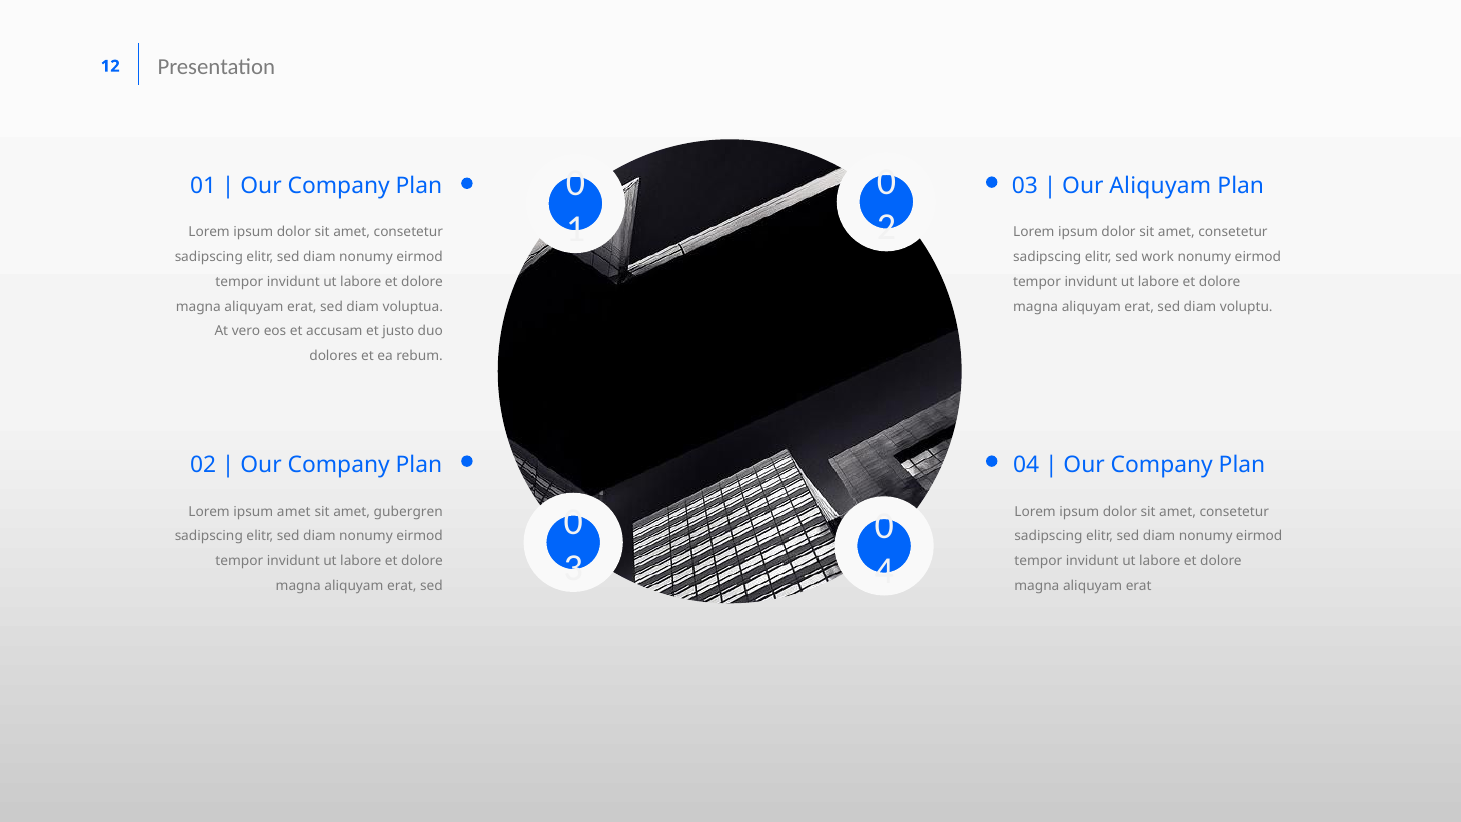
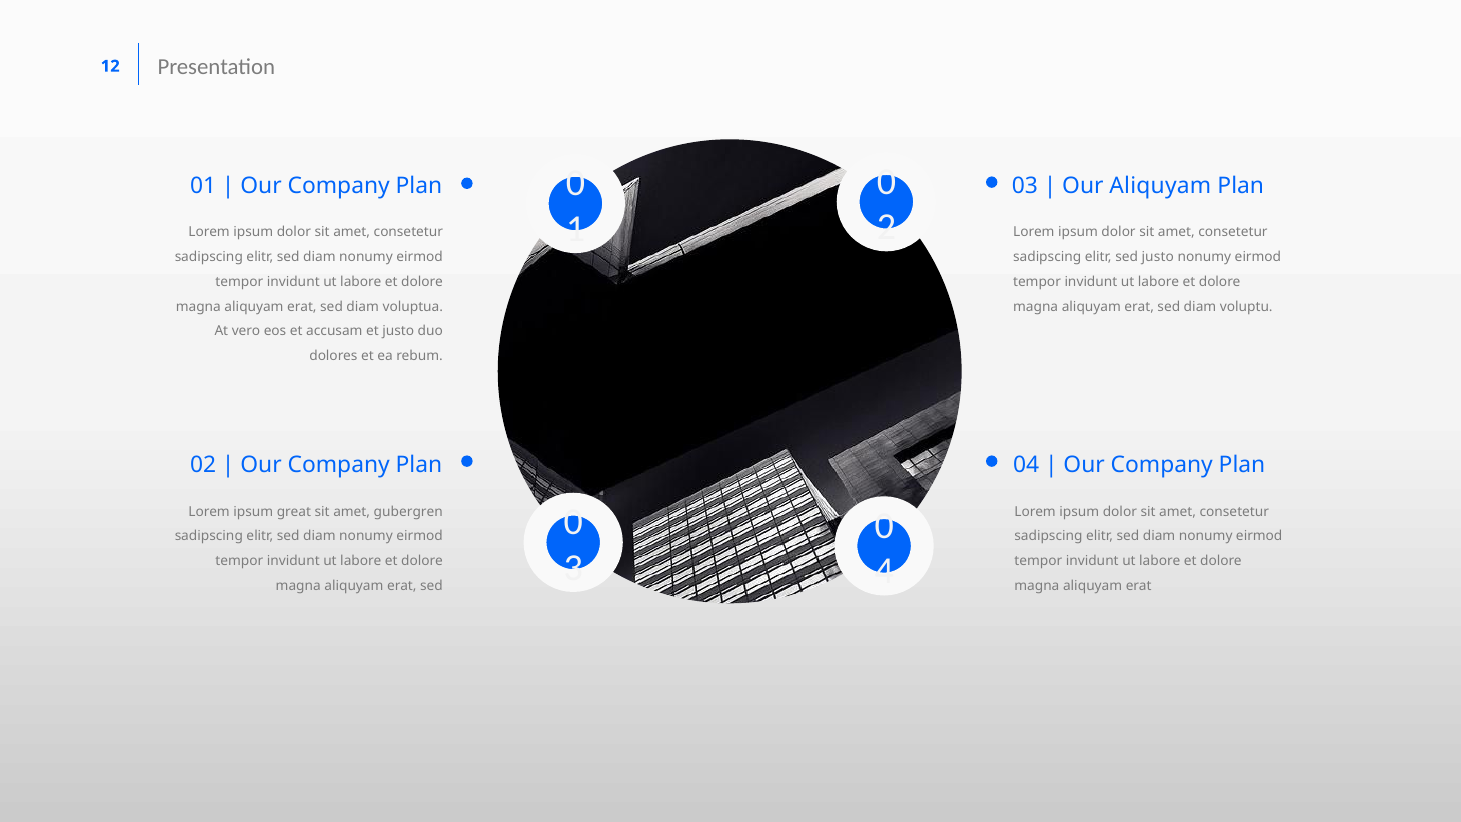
sed work: work -> justo (1158, 257)
ipsum amet: amet -> great (294, 511)
